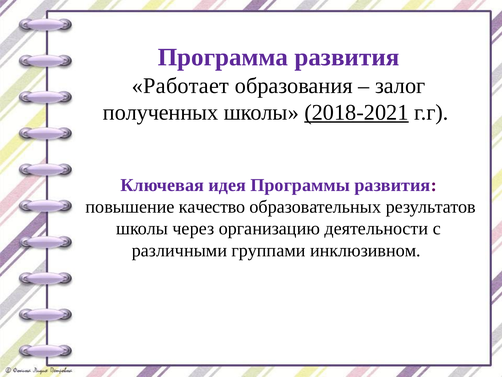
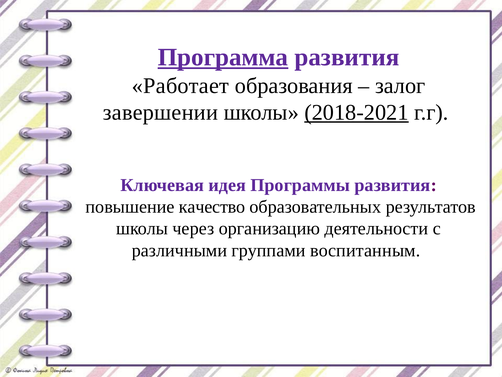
Программа underline: none -> present (223, 57)
полученных: полученных -> завершении (160, 112)
инклюзивном: инклюзивном -> воспитанным (365, 250)
